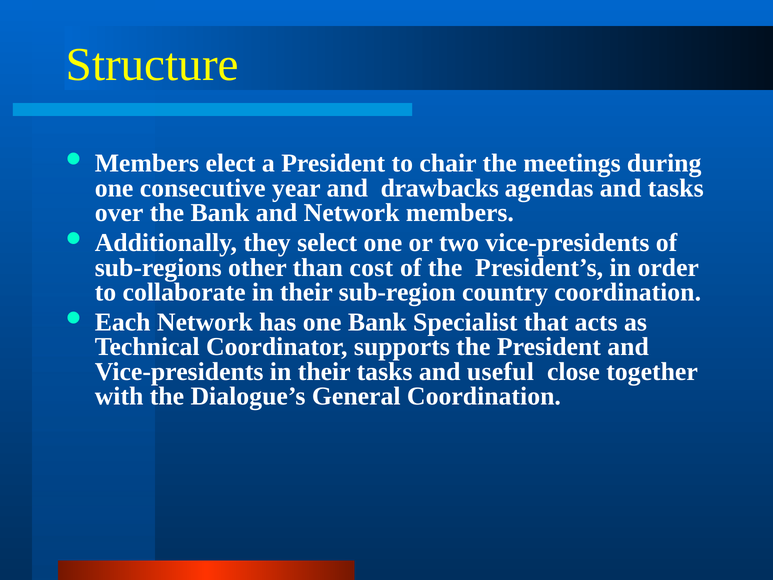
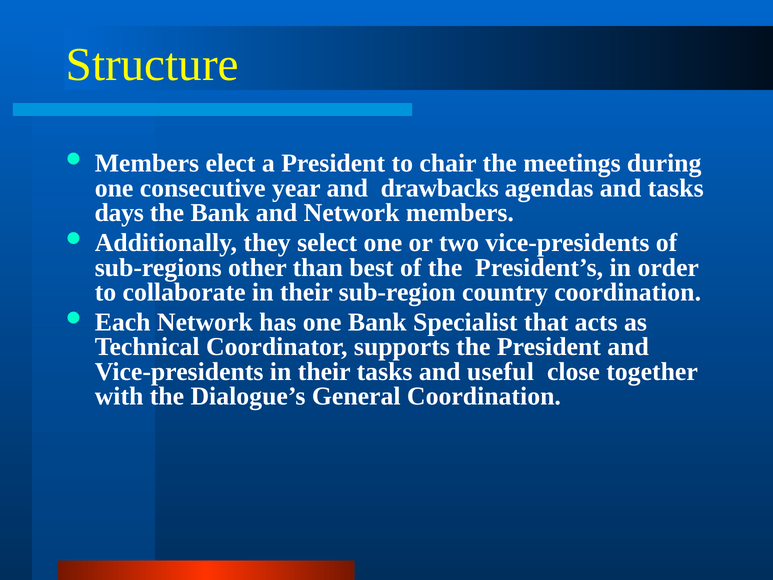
over: over -> days (119, 213)
cost: cost -> best (371, 267)
